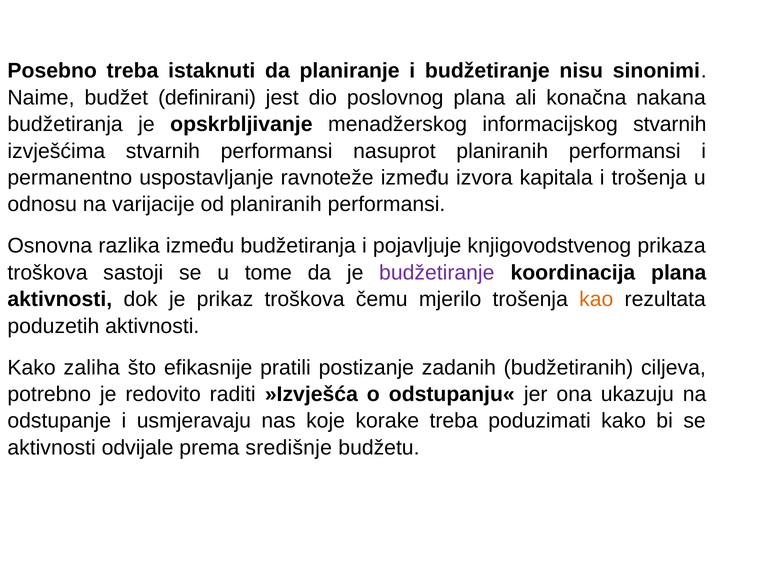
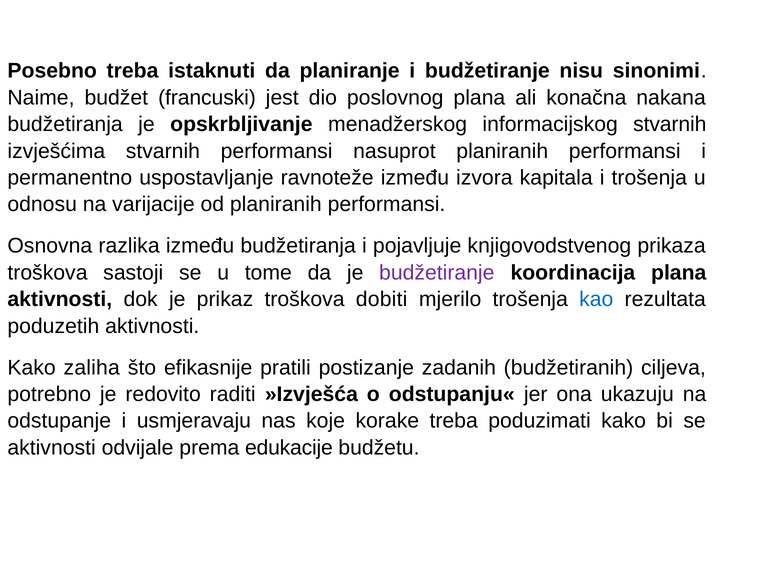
definirani: definirani -> francuski (207, 98)
čemu: čemu -> dobiti (382, 299)
kao colour: orange -> blue (596, 299)
središnje: središnje -> edukacije (289, 447)
